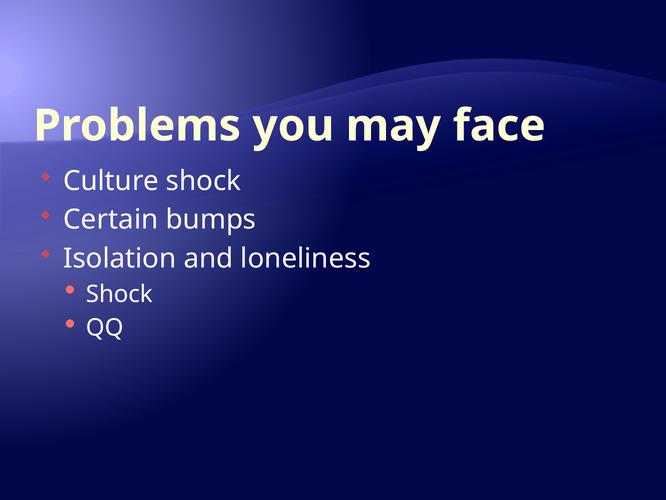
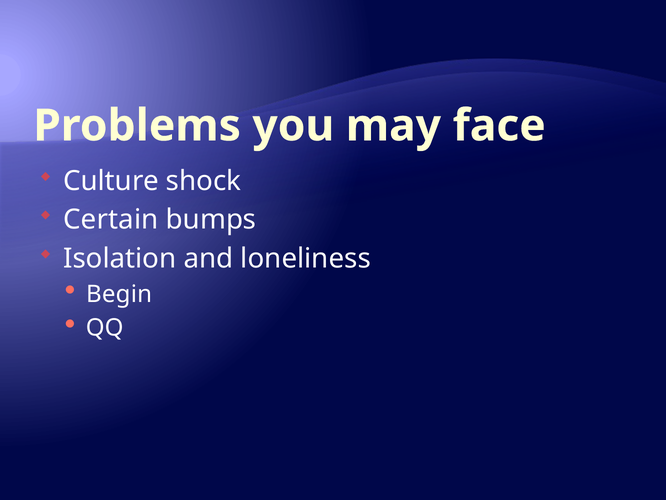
Shock: Shock -> Begin (119, 294)
